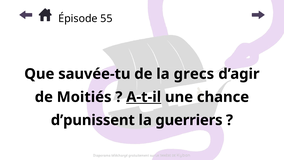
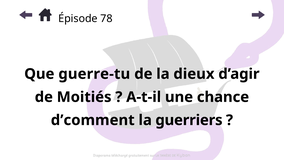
55: 55 -> 78 (106, 18)
sauvée-tu: sauvée-tu -> guerre-tu (94, 74)
grecs: grecs -> dieux (194, 74)
A-t-il underline: present -> none (144, 97)
d’punissent: d’punissent -> d’comment (93, 120)
